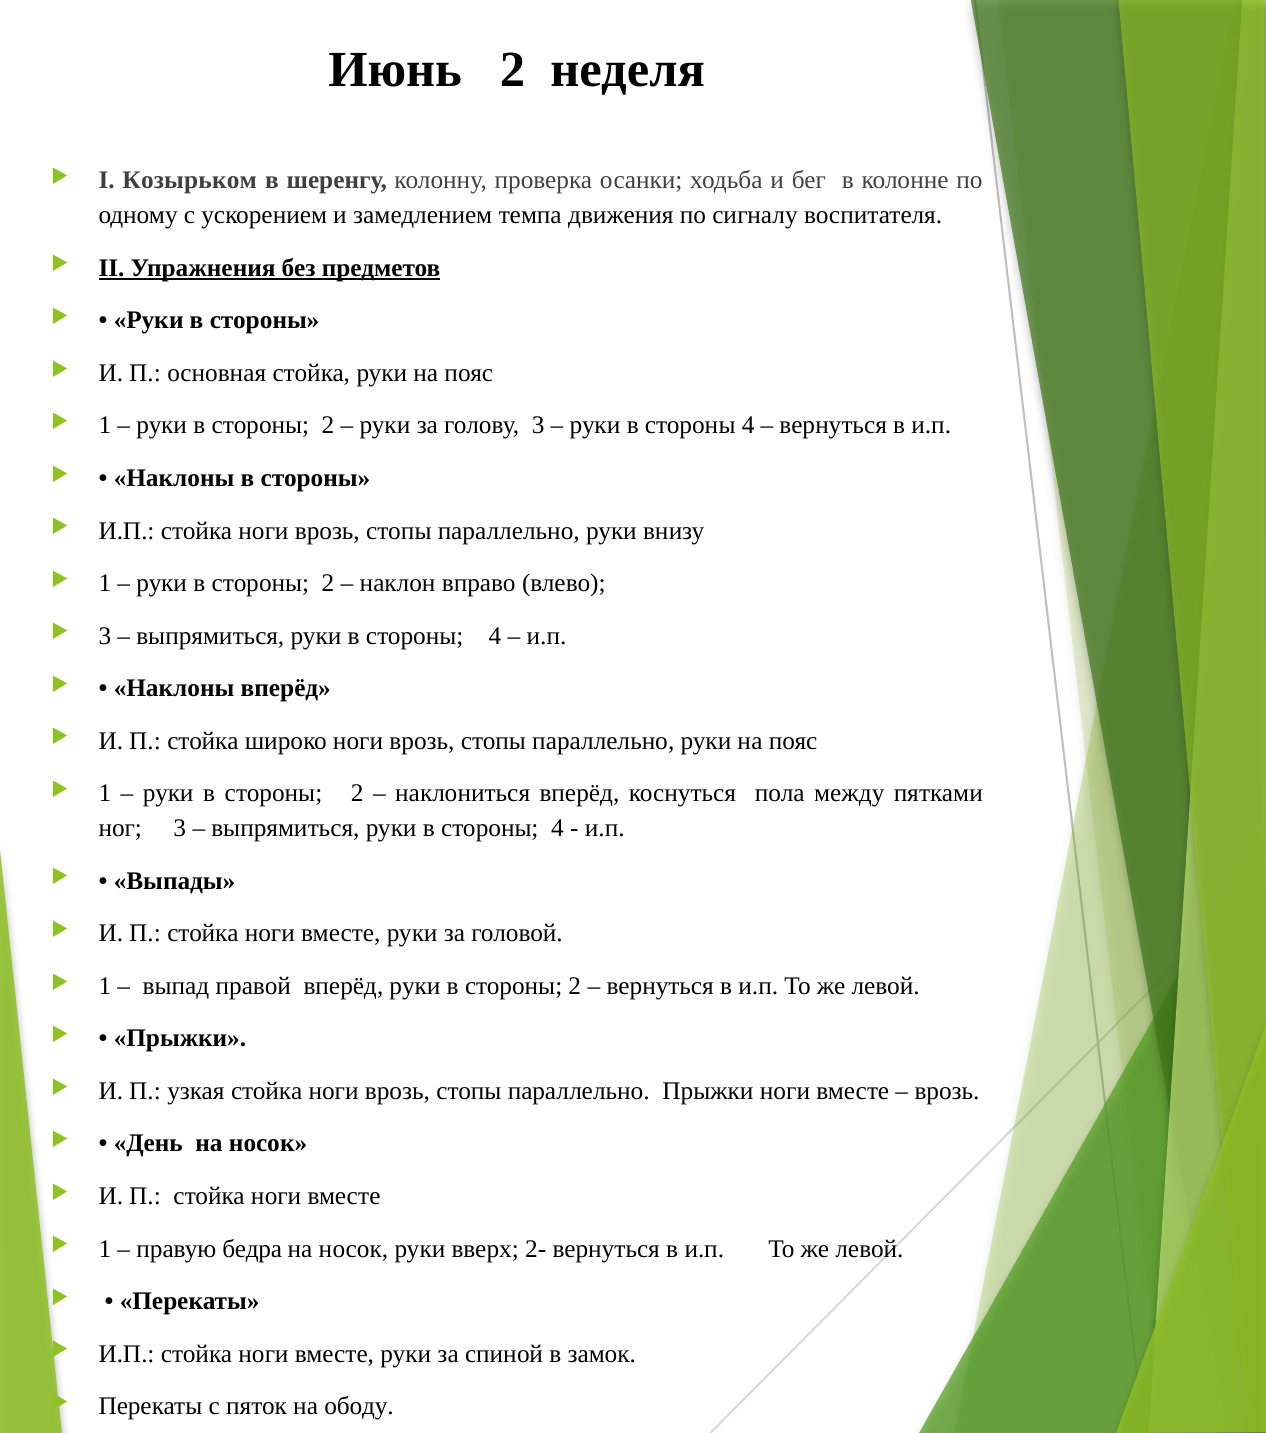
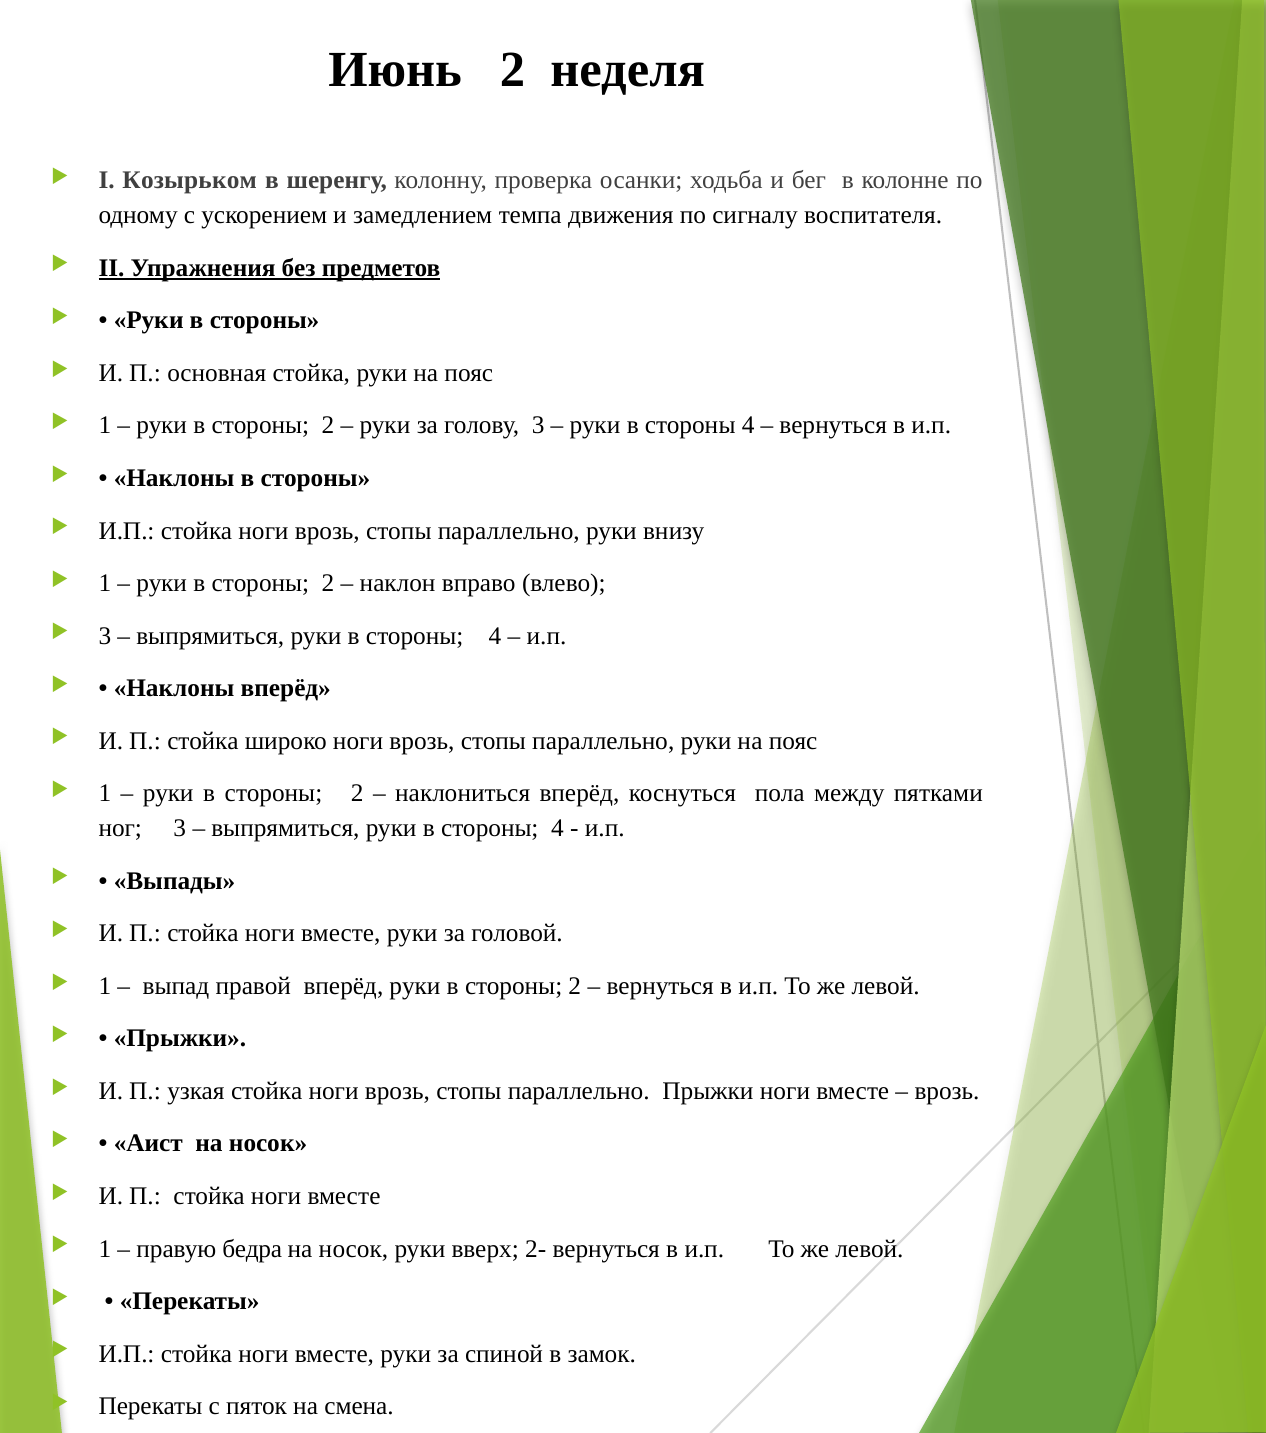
День: День -> Аист (148, 1144)
ободу: ободу -> смена (359, 1406)
